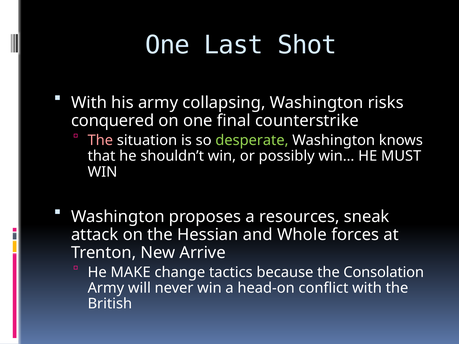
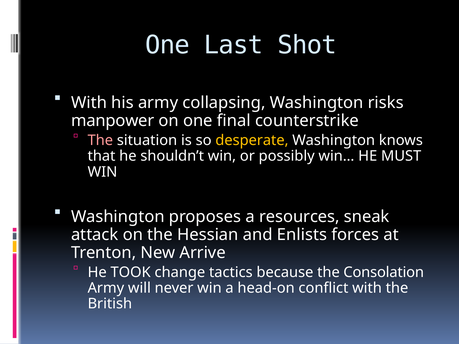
conquered: conquered -> manpower (113, 121)
desperate colour: light green -> yellow (252, 140)
Whole: Whole -> Enlists (302, 235)
MAKE: MAKE -> TOOK (131, 272)
